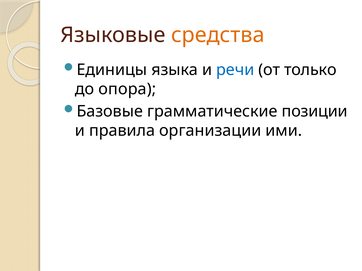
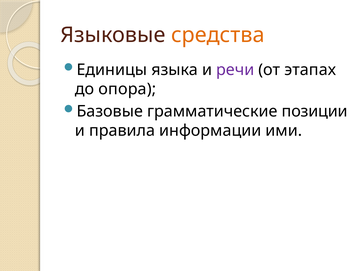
речи colour: blue -> purple (235, 70)
только: только -> этапах (310, 70)
организации: организации -> информации (210, 131)
